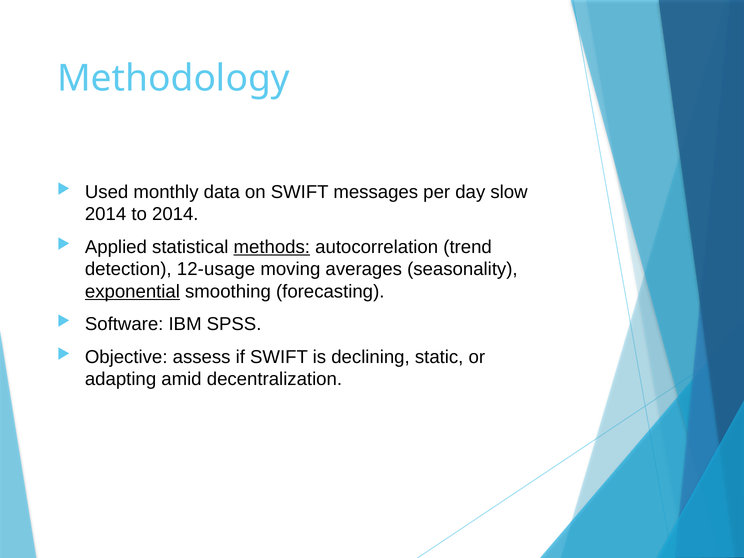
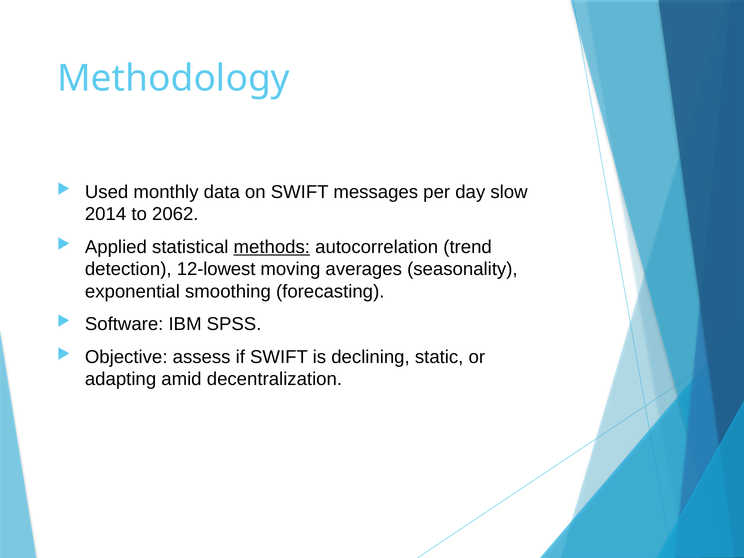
to 2014: 2014 -> 2062 (175, 214)
12-usage: 12-usage -> 12-lowest (216, 269)
exponential underline: present -> none (132, 292)
